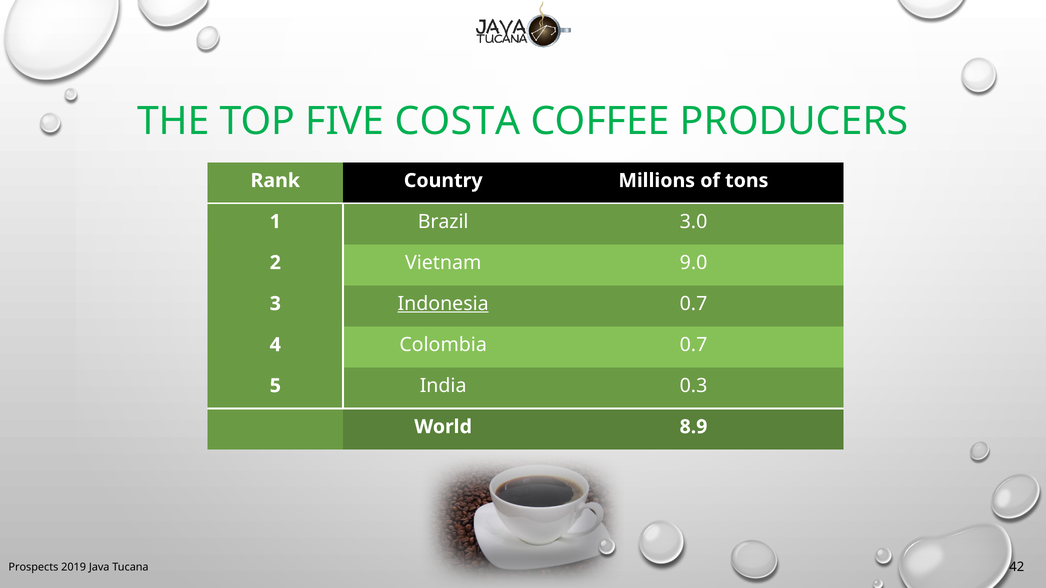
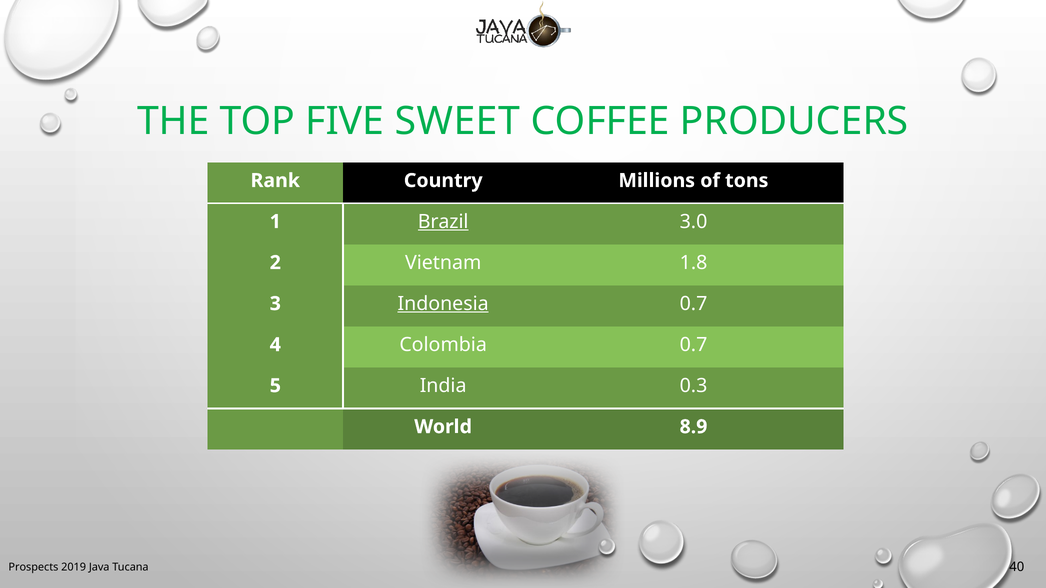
COSTA: COSTA -> SWEET (457, 121)
Brazil underline: none -> present (443, 222)
9.0: 9.0 -> 1.8 (694, 263)
42: 42 -> 40 (1017, 567)
